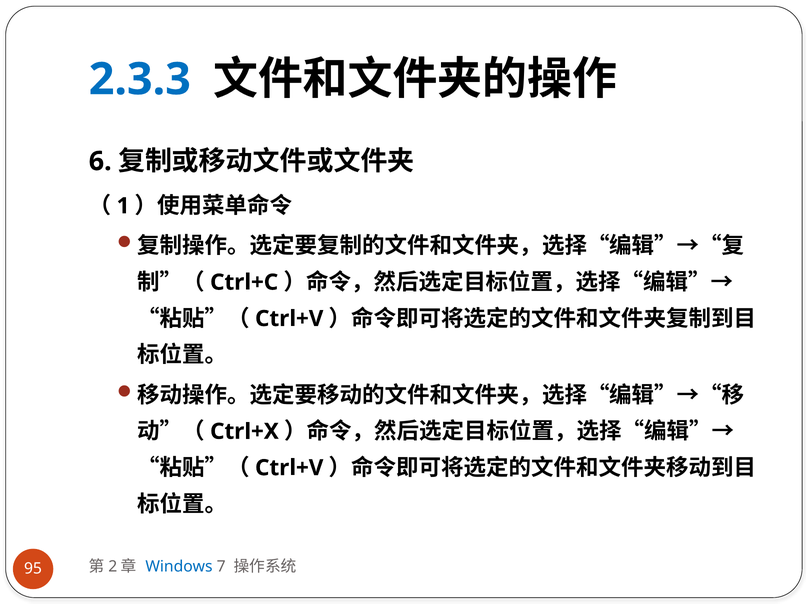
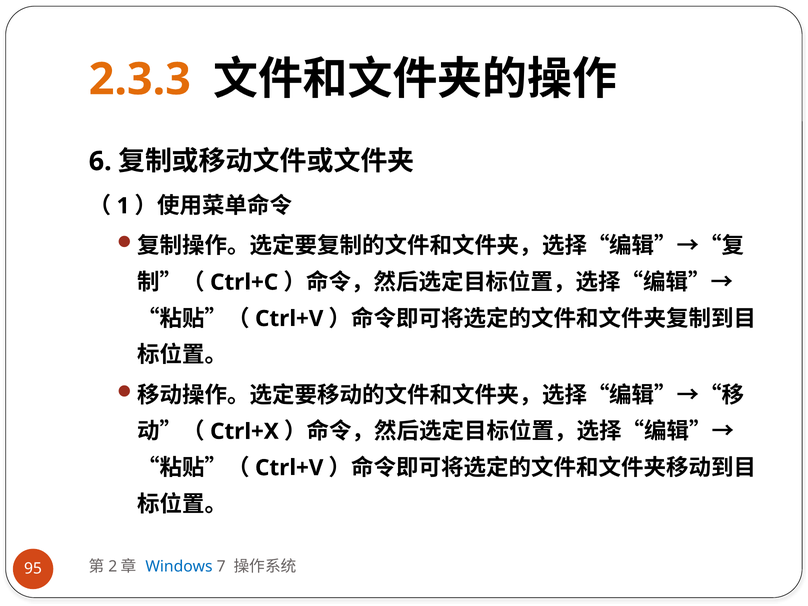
2.3.3 colour: blue -> orange (140, 79)
